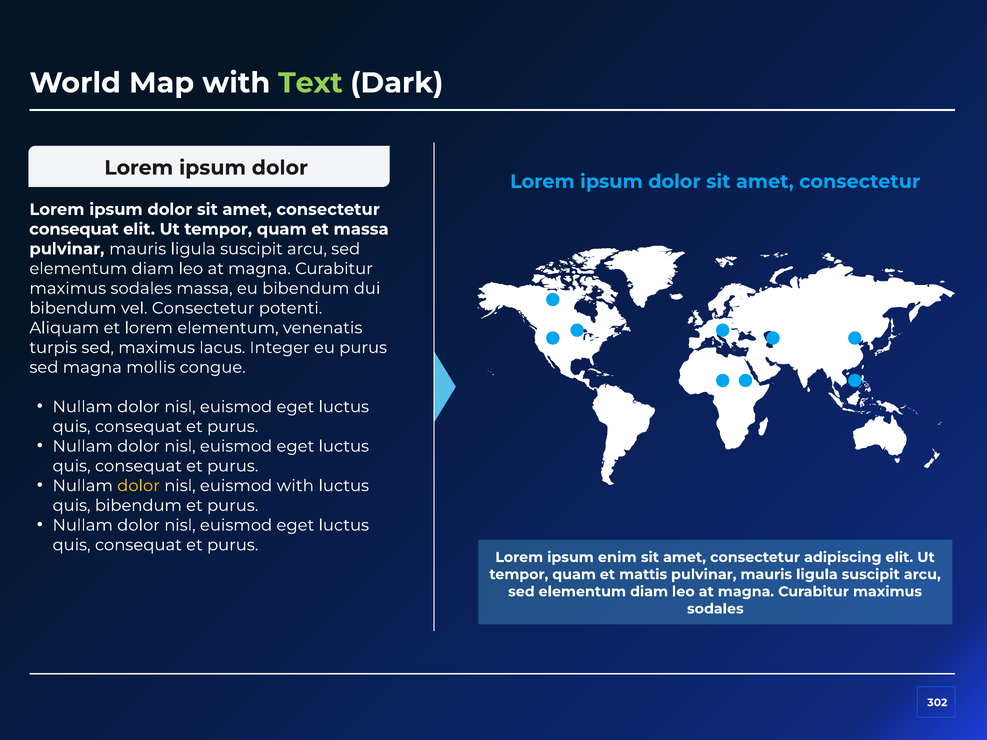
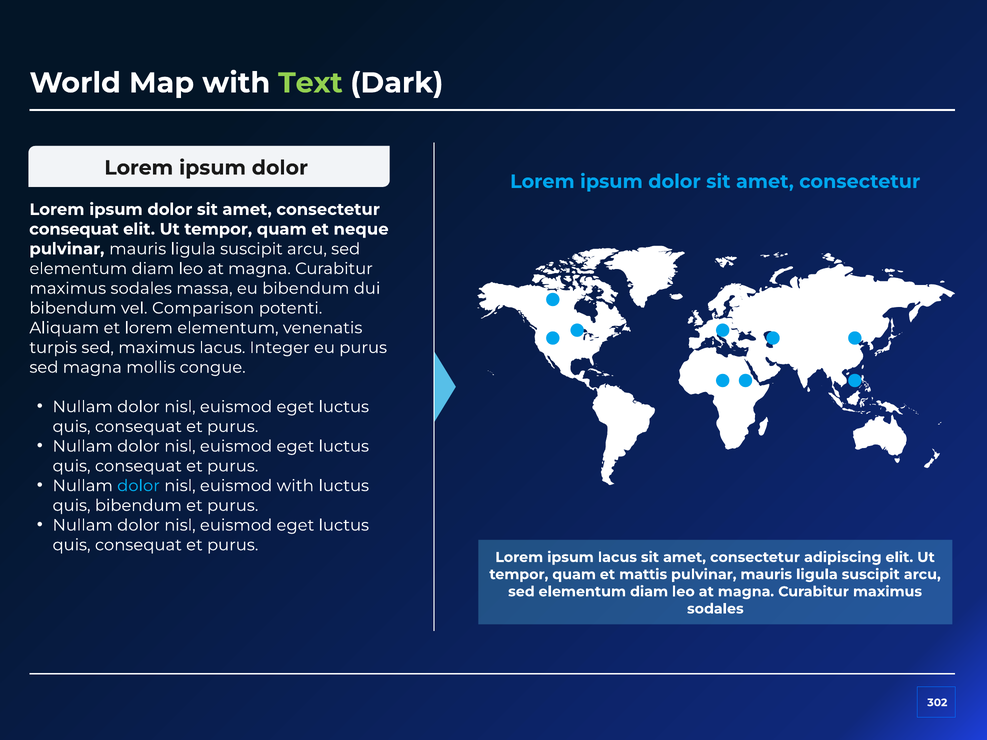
et massa: massa -> neque (361, 229)
vel Consectetur: Consectetur -> Comparison (203, 308)
dolor colour: yellow -> light blue (138, 486)
ipsum enim: enim -> lacus (617, 557)
